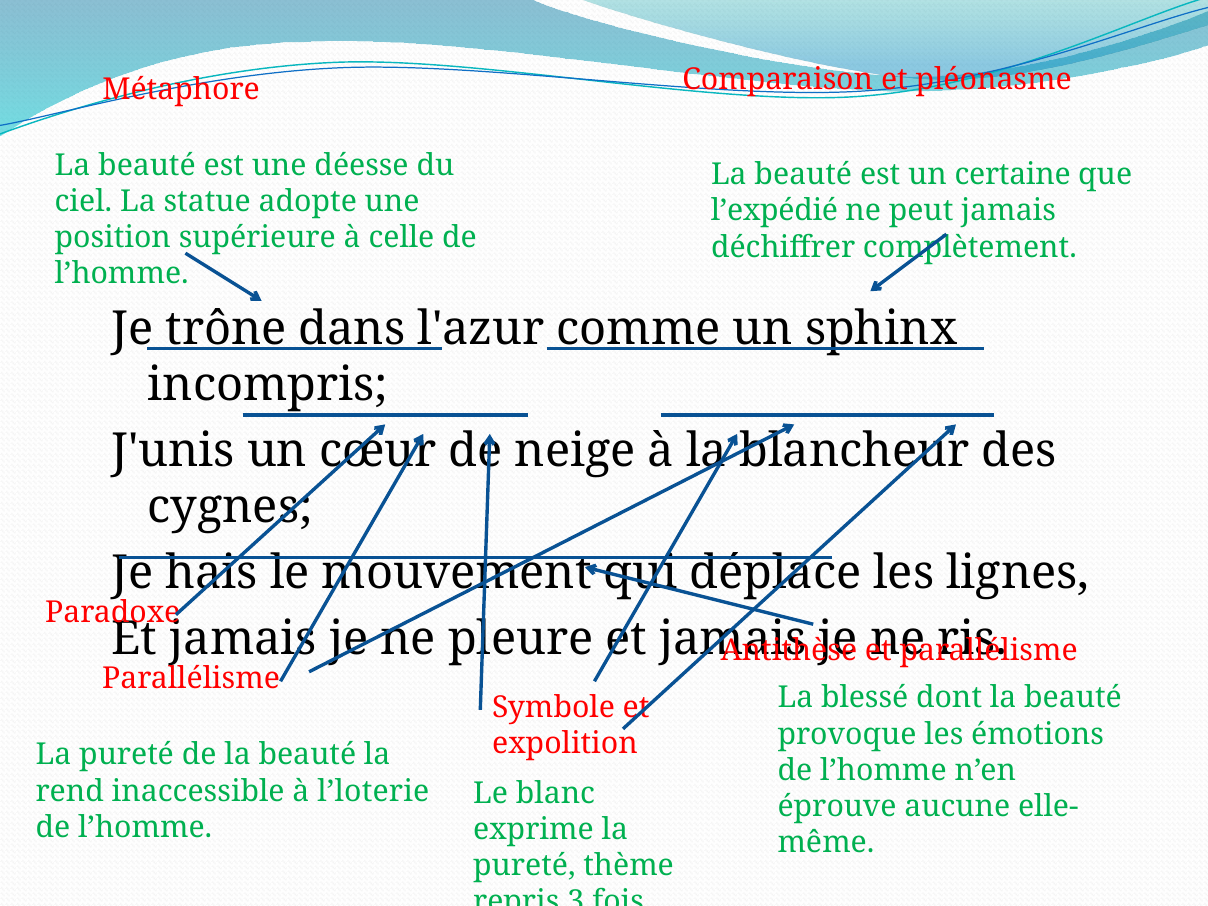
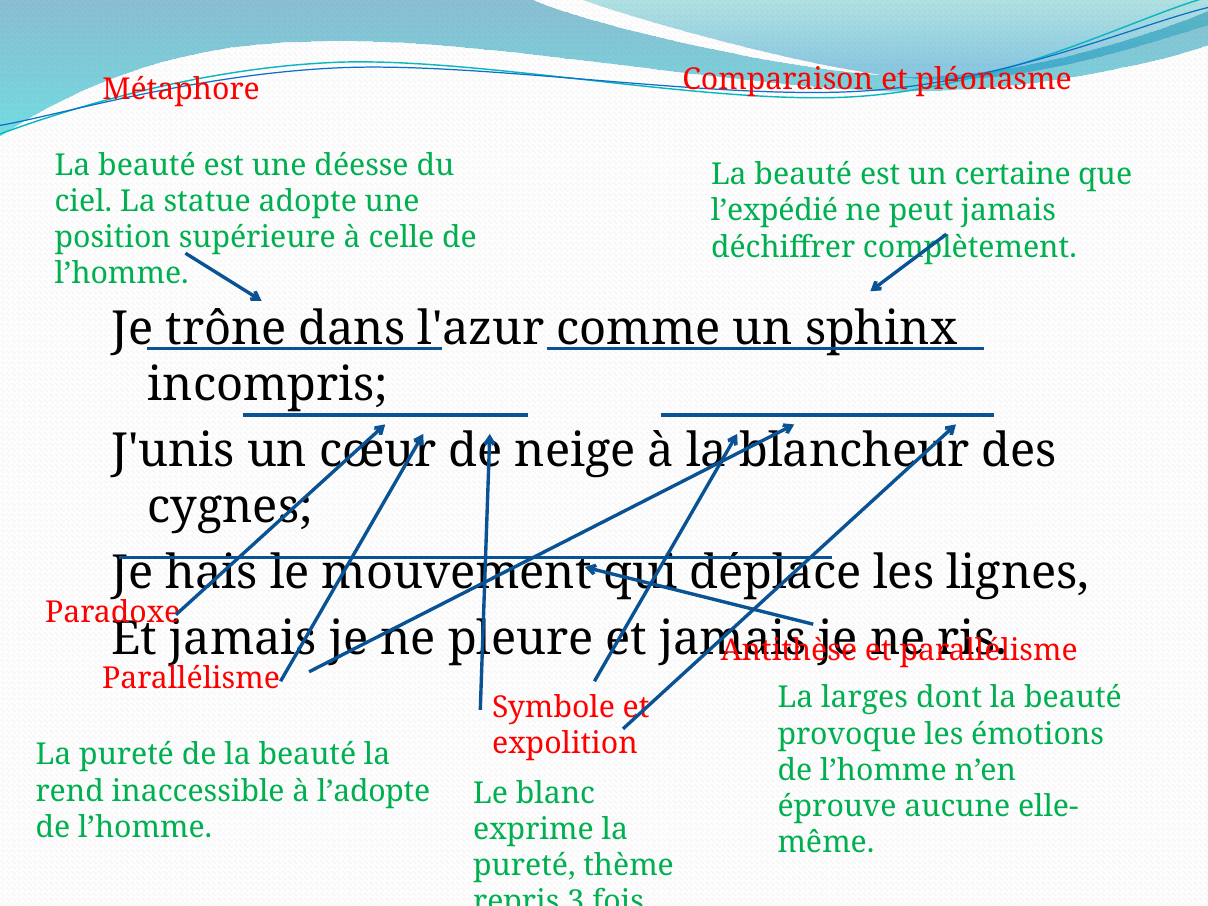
blessé: blessé -> larges (865, 698)
l’loterie: l’loterie -> l’adopte (374, 791)
